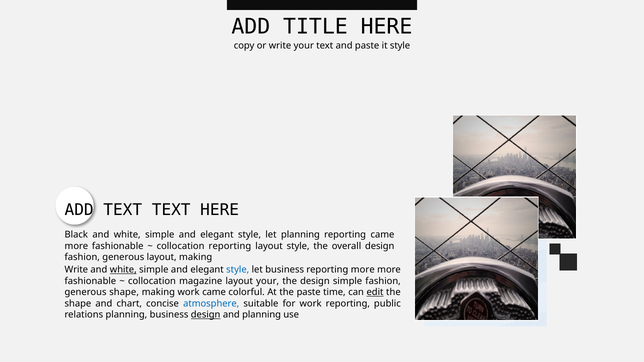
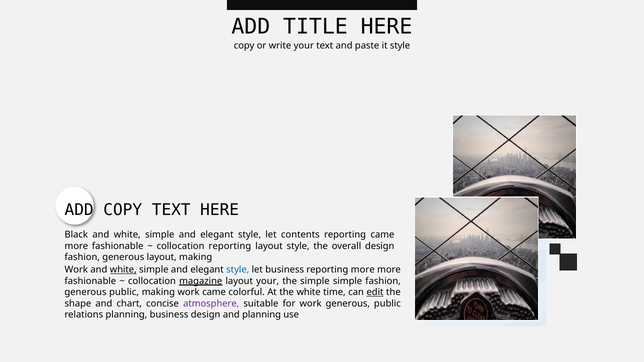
ADD TEXT: TEXT -> COPY (123, 210)
let planning: planning -> contents (300, 235)
Write: Write -> Work (76, 270)
magazine underline: none -> present (201, 281)
the design: design -> simple (315, 281)
shape: shape -> public (124, 292)
the paste: paste -> white (309, 292)
atmosphere colour: blue -> purple (211, 304)
work reporting: reporting -> generous (348, 304)
design underline: present -> none (206, 315)
